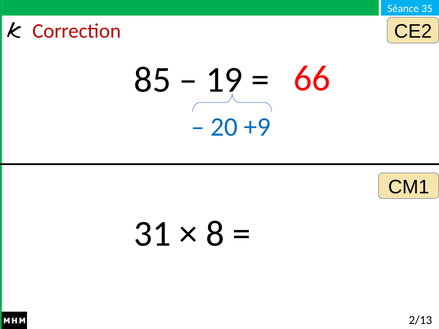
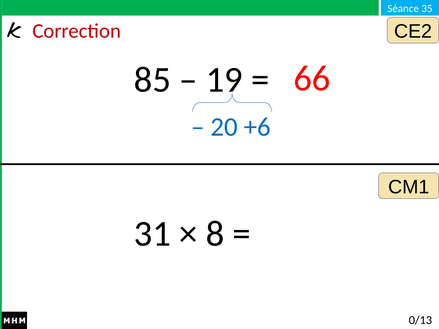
+9: +9 -> +6 (257, 127)
2/13: 2/13 -> 0/13 (420, 320)
